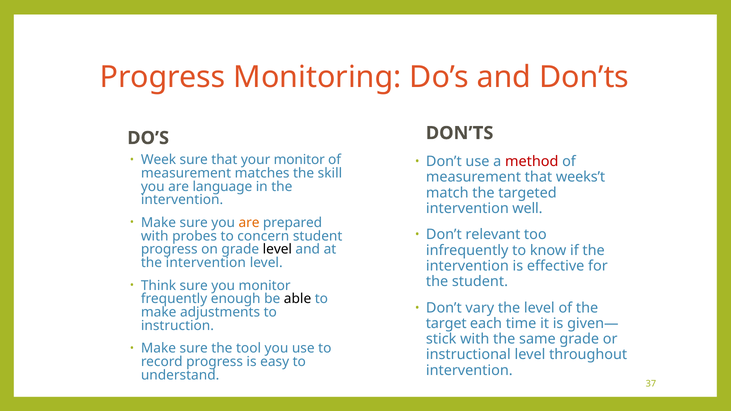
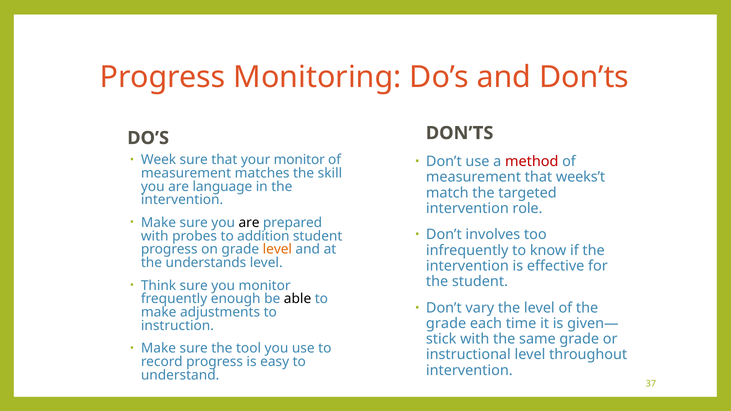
well: well -> role (527, 209)
are colour: orange -> black (249, 223)
relevant: relevant -> involves (493, 235)
concern: concern -> addition (263, 236)
level colour: black -> orange (277, 250)
intervention: intervention -> understands (206, 263)
target: target -> grade (446, 324)
